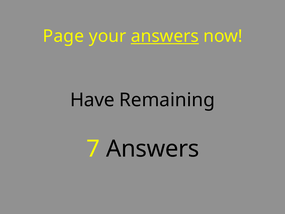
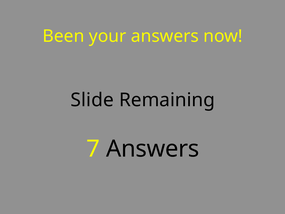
Page: Page -> Been (63, 36)
answers underline: present -> none (165, 36)
Have: Have -> Slide (92, 100)
